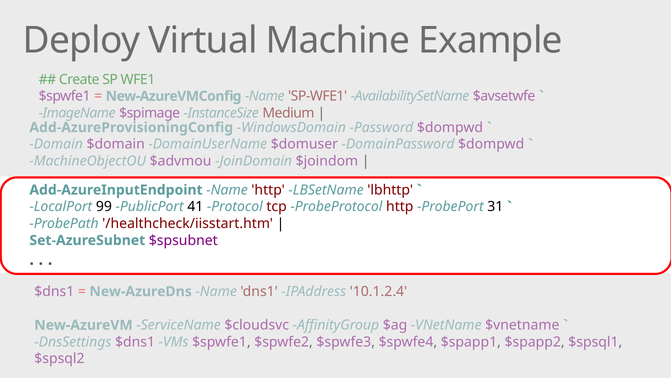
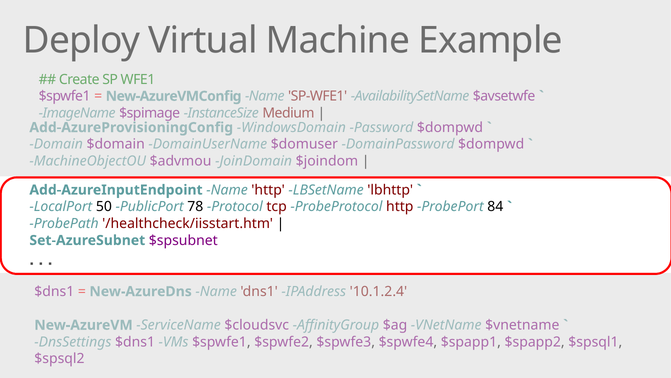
99: 99 -> 50 (104, 207)
41: 41 -> 78 (195, 207)
31: 31 -> 84 (495, 207)
